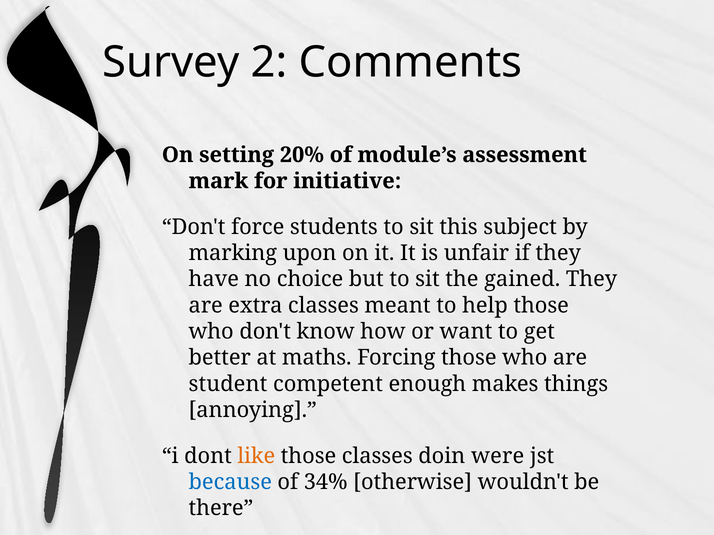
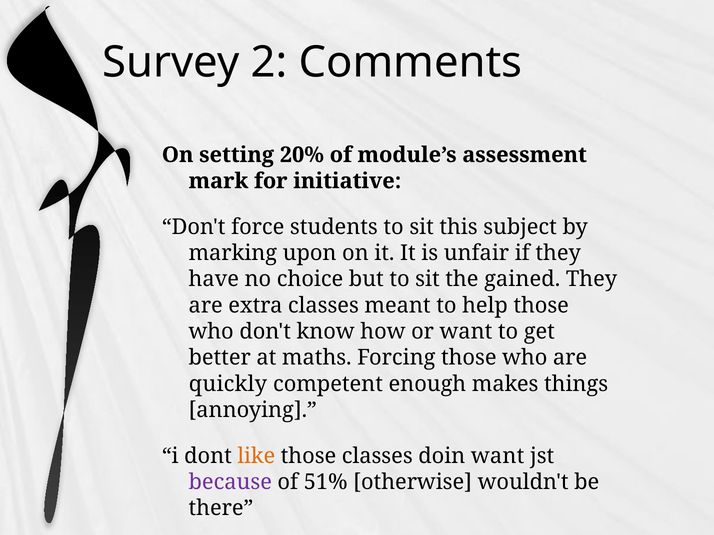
student: student -> quickly (228, 384)
doin were: were -> want (498, 456)
because colour: blue -> purple (230, 483)
34%: 34% -> 51% (326, 483)
